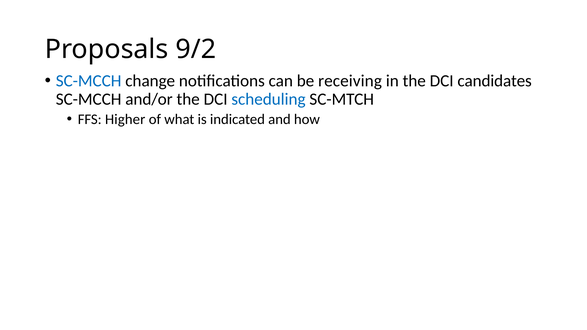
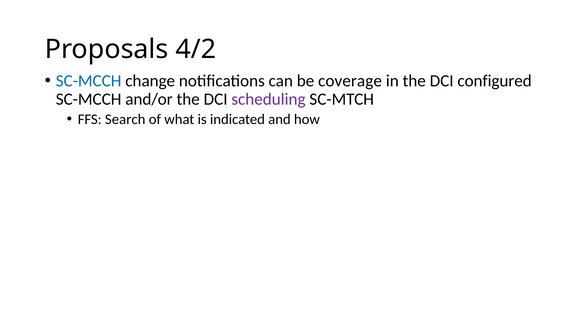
9/2: 9/2 -> 4/2 (196, 49)
receiving: receiving -> coverage (350, 81)
candidates: candidates -> configured (495, 81)
scheduling colour: blue -> purple (268, 99)
Higher: Higher -> Search (125, 119)
